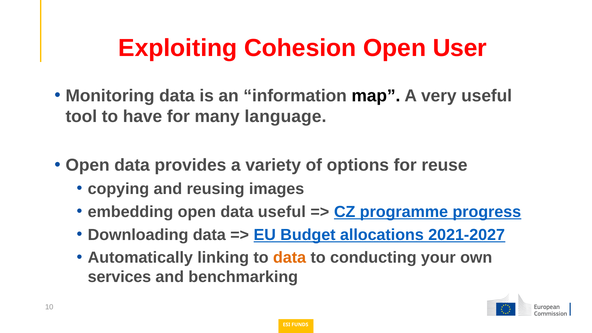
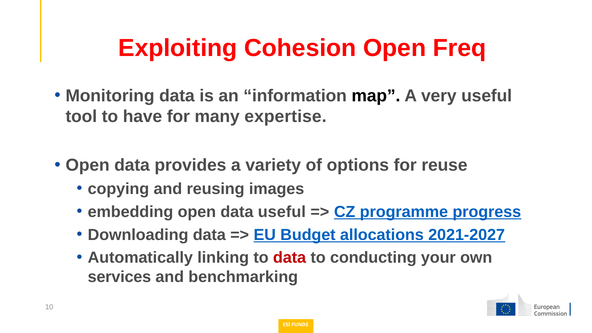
User: User -> Freq (460, 48)
language: language -> expertise (285, 116)
data colour: orange -> red (290, 258)
